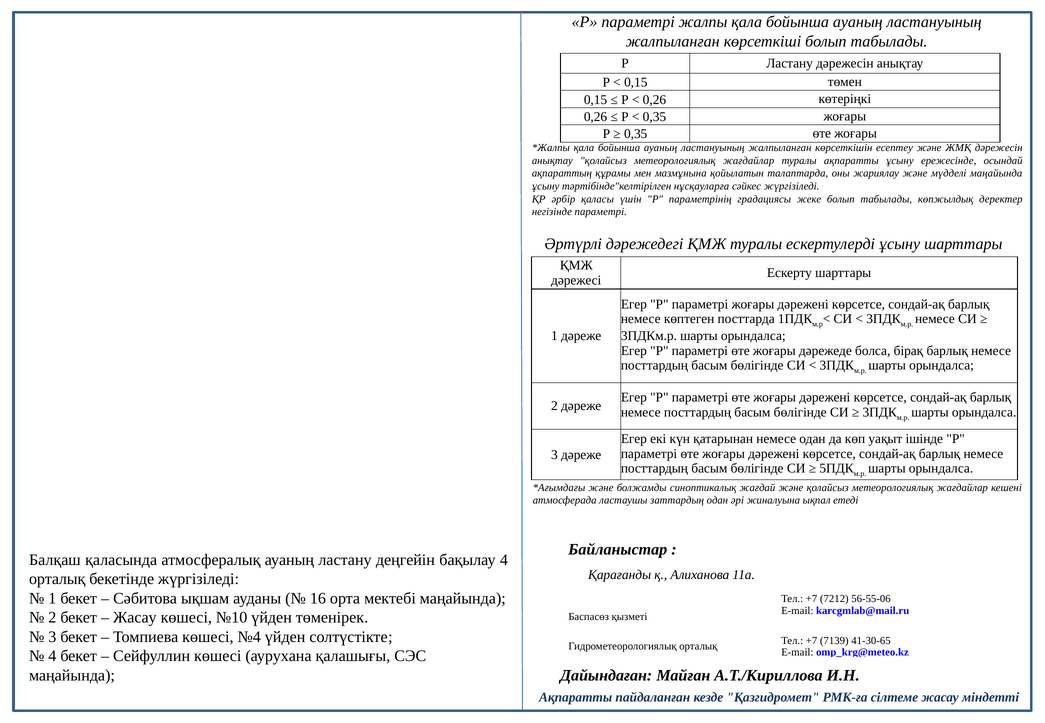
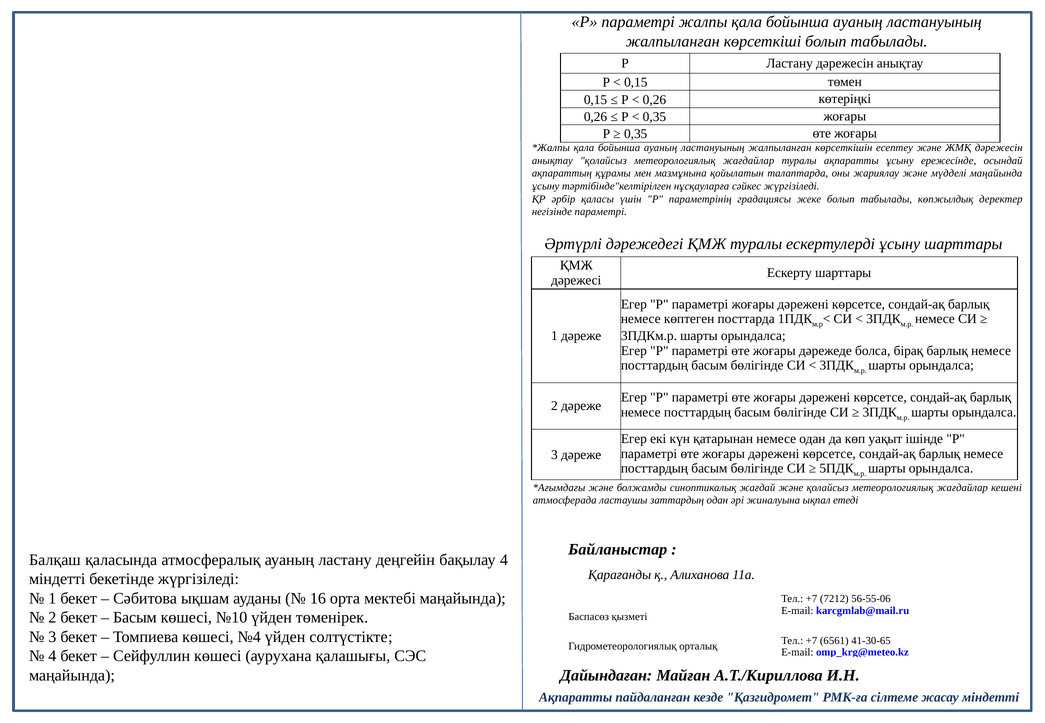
орталық: орталық -> міндетті (57, 579)
Жасау: Жасау -> Басым (135, 618)
7139: 7139 -> 6561 (834, 641)
